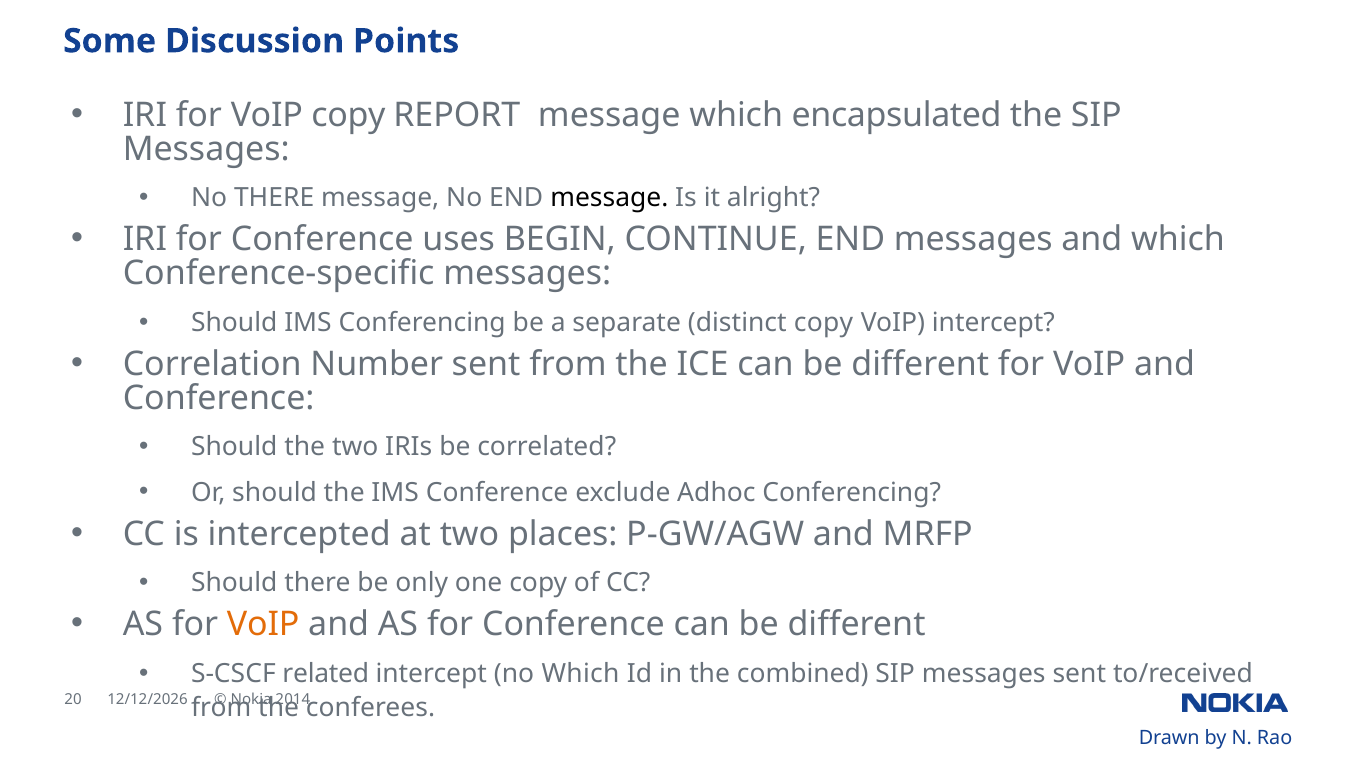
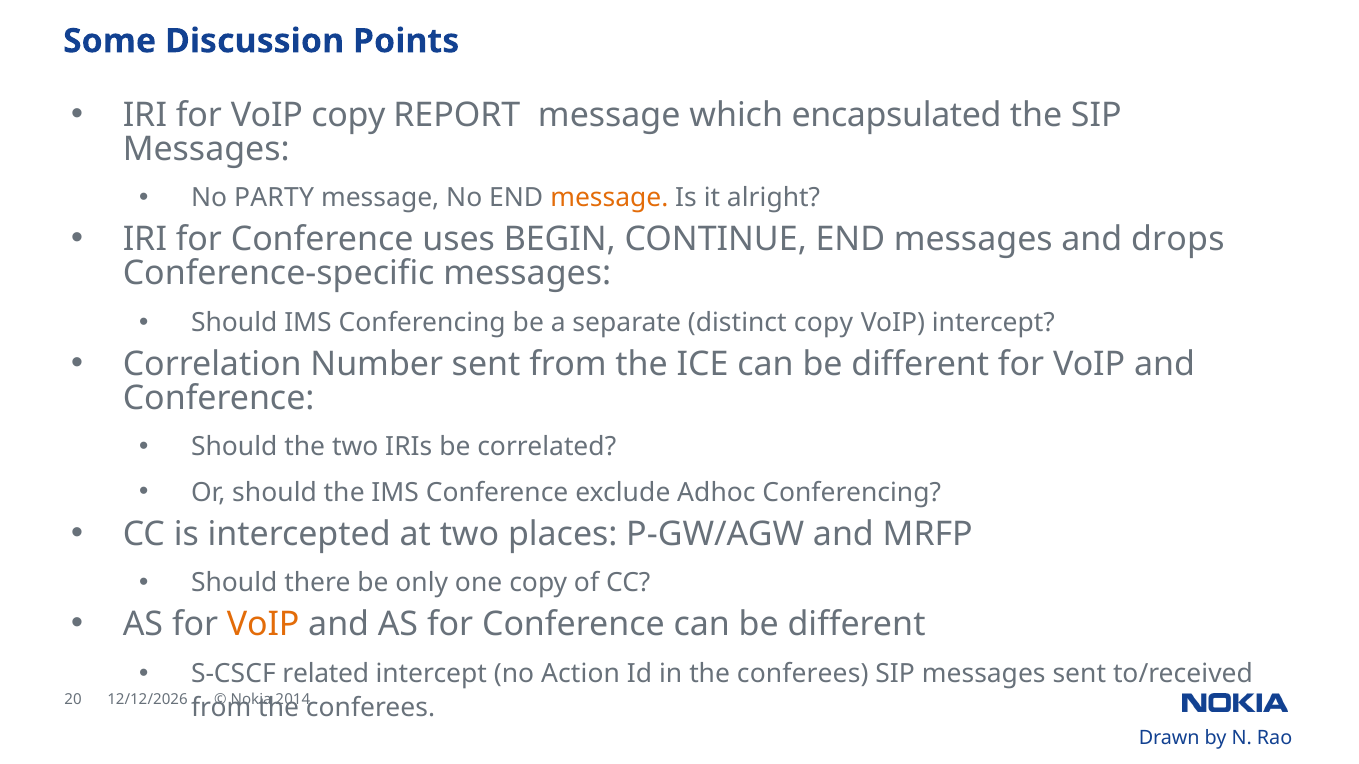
No THERE: THERE -> PARTY (274, 198)
message colour: black -> orange (609, 198)
and which: which -> drops (1178, 240)
no Which: Which -> Action (581, 674)
in the combined: combined -> conferees (803, 674)
